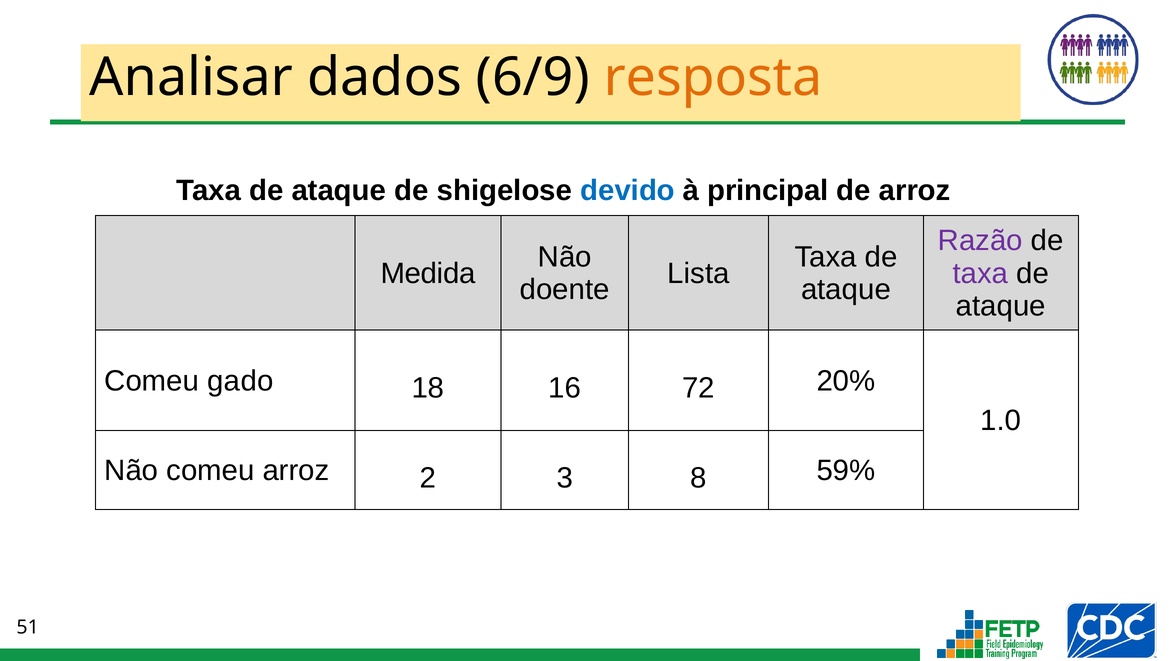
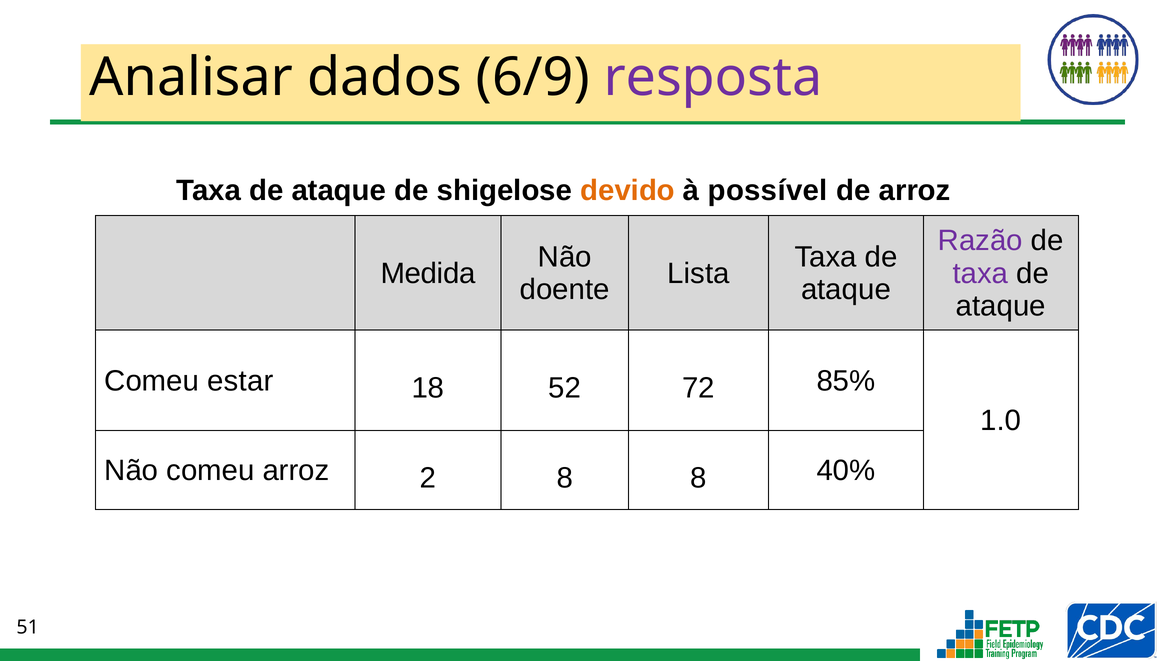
resposta colour: orange -> purple (713, 77)
devido colour: blue -> orange (628, 191)
principal: principal -> possível (768, 191)
gado: gado -> estar (240, 381)
16: 16 -> 52 (565, 388)
20%: 20% -> 85% (846, 381)
2 3: 3 -> 8 (565, 478)
59%: 59% -> 40% (846, 471)
